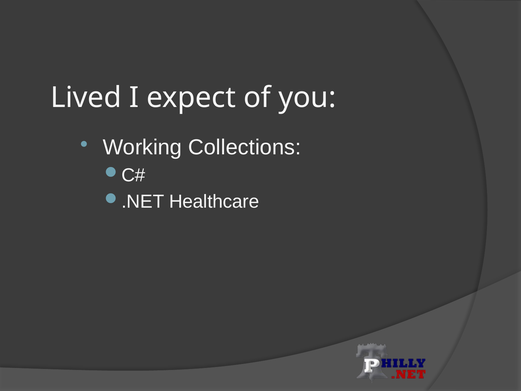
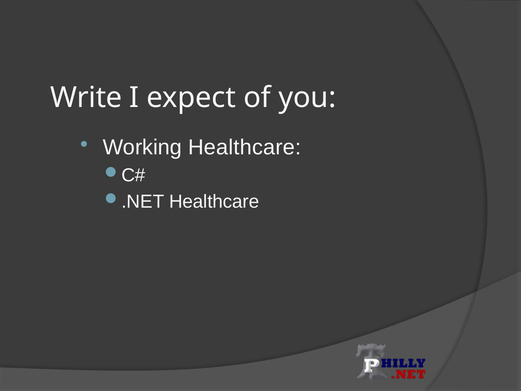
Lived: Lived -> Write (86, 98)
Working Collections: Collections -> Healthcare (245, 147)
